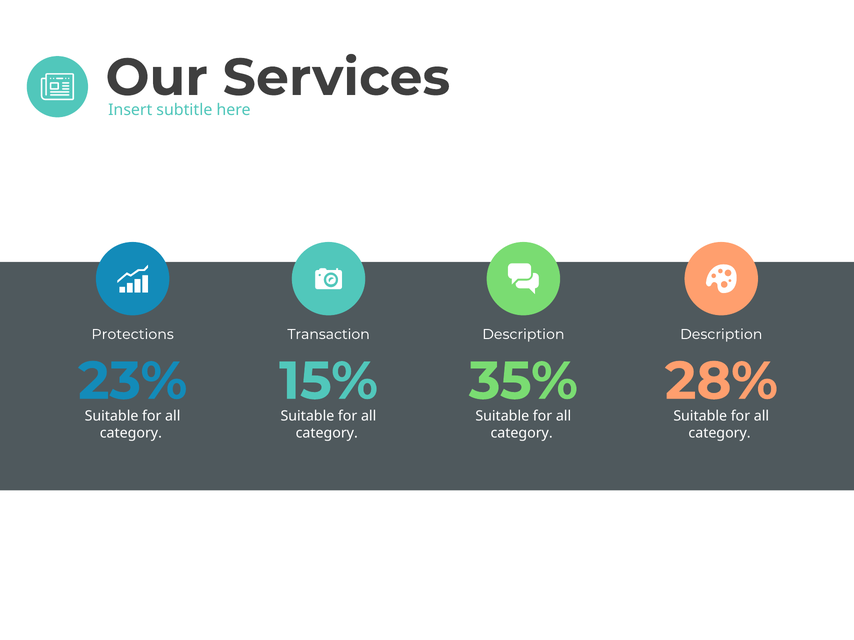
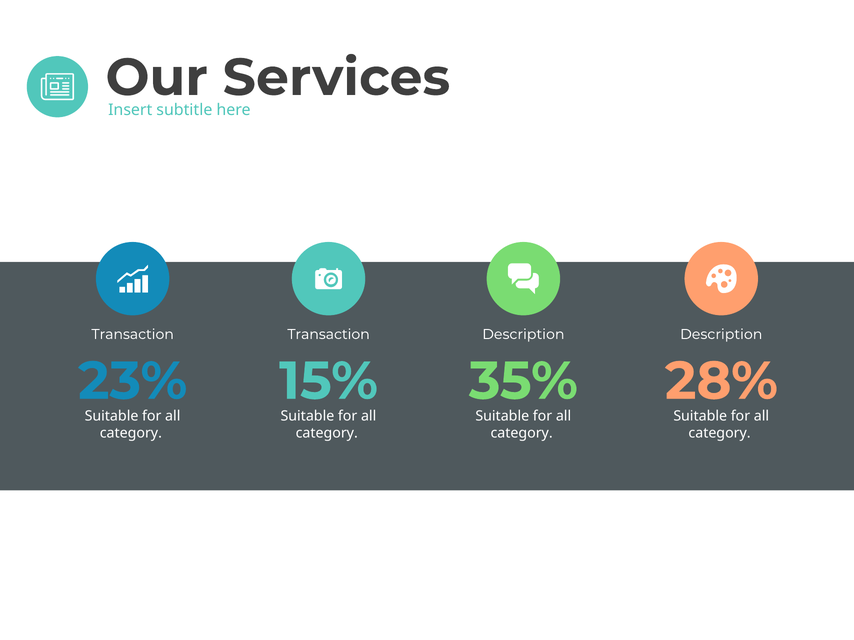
Protections: Protections -> Transaction (133, 335)
